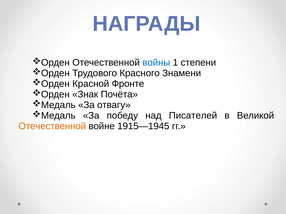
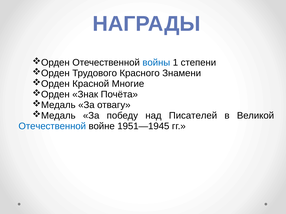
Фронте: Фронте -> Многие (128, 84)
Отечественной colour: orange -> blue (52, 126)
1915—1945: 1915—1945 -> 1951—1945 (143, 126)
